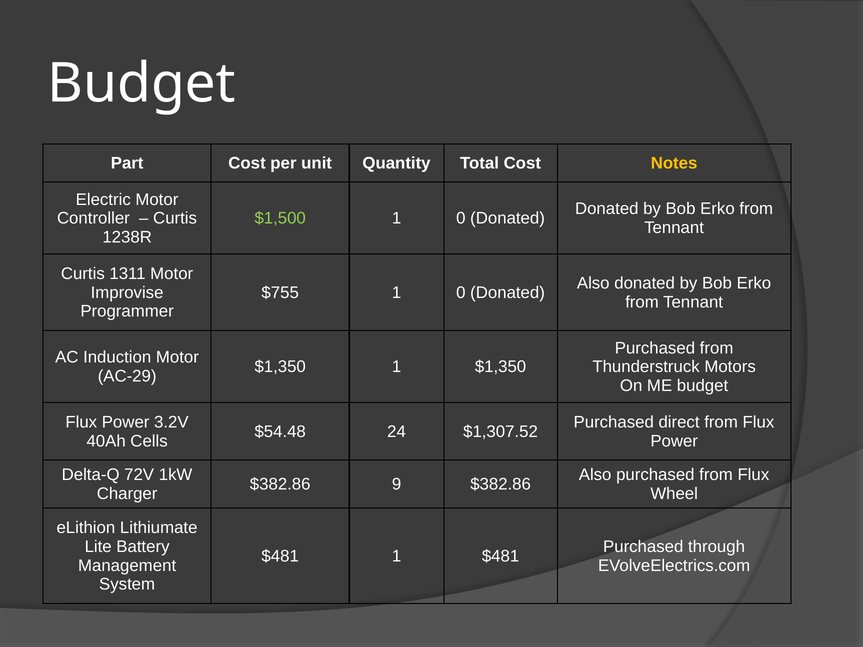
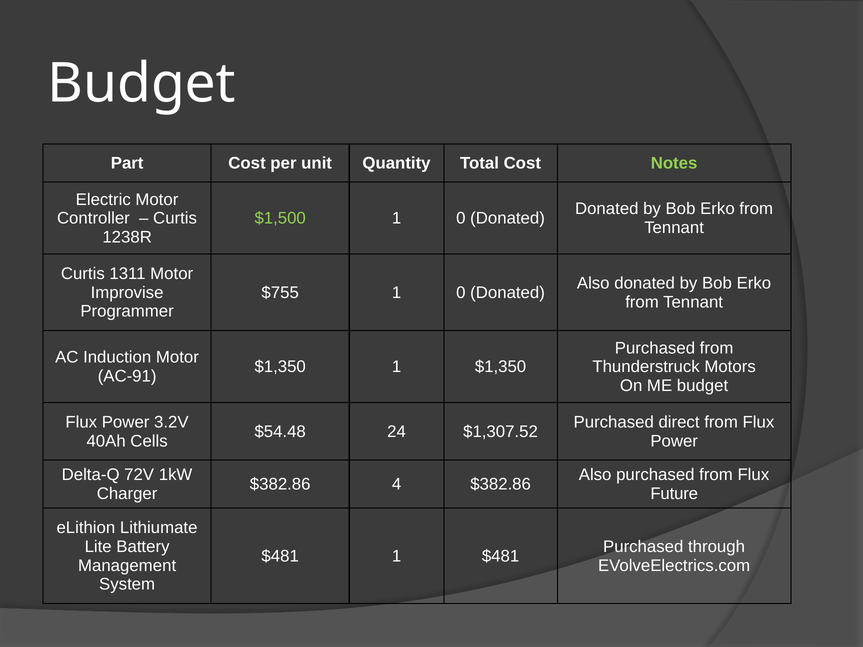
Notes colour: yellow -> light green (674, 163)
AC-29: AC-29 -> AC-91 (127, 376)
9: 9 -> 4 (397, 484)
Wheel: Wheel -> Future (674, 494)
